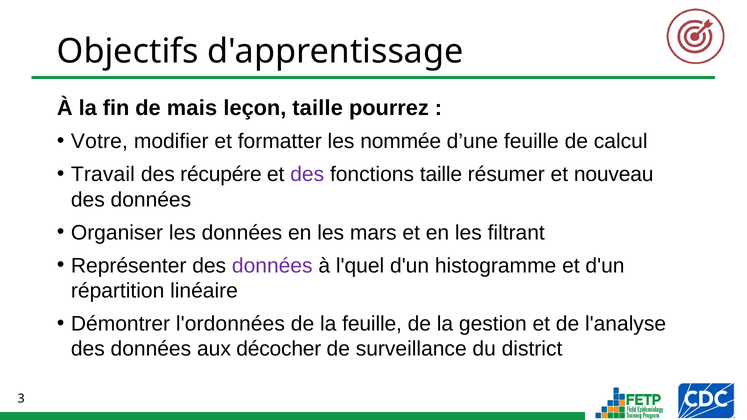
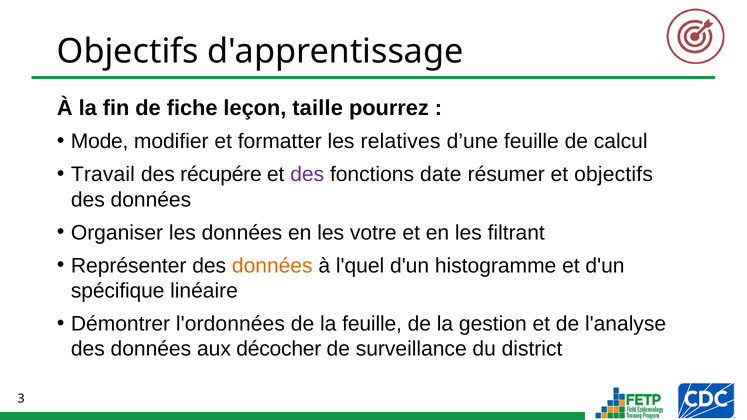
mais: mais -> fiche (192, 108)
Votre: Votre -> Mode (100, 141)
nommée: nommée -> relatives (401, 141)
fonctions taille: taille -> date (441, 174)
et nouveau: nouveau -> objectifs (614, 174)
mars: mars -> votre (373, 233)
données colour: purple -> orange (272, 266)
répartition: répartition -> spécifique (118, 291)
